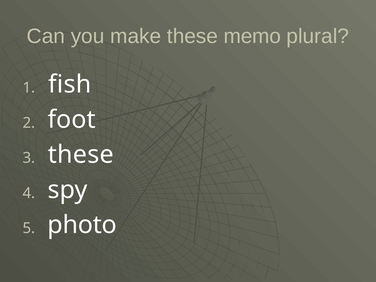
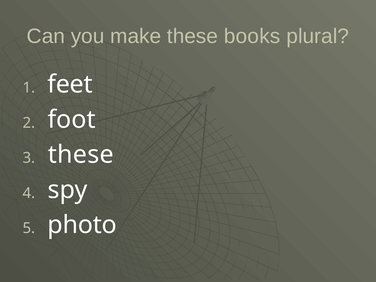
memo: memo -> books (252, 36)
fish: fish -> feet (70, 84)
